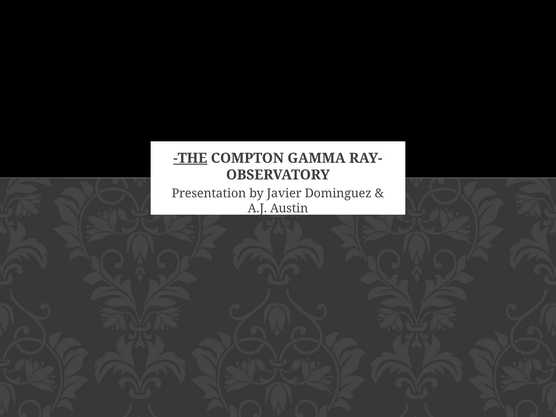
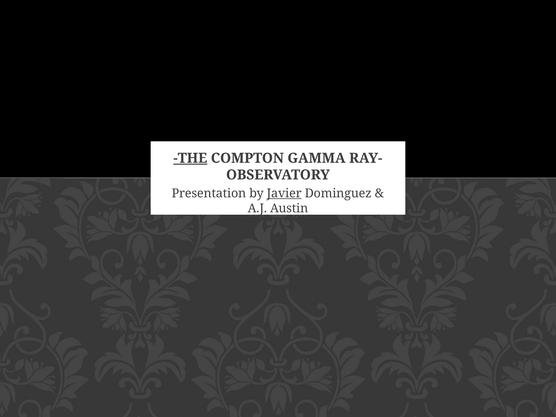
Javier underline: none -> present (284, 193)
